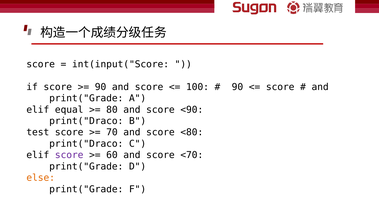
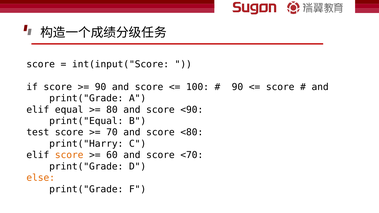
print("Draco: print("Draco -> print("Equal (86, 121)
print("Draco: print("Draco -> print("Harry (86, 144)
score colour: purple -> orange (69, 155)
